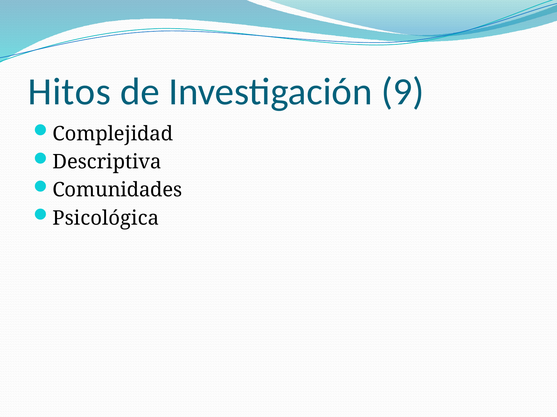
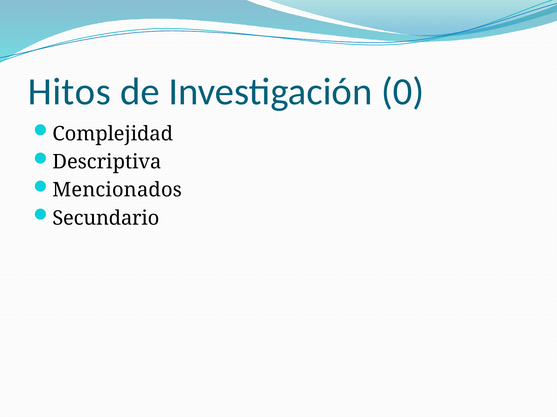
9: 9 -> 0 (403, 92)
Comunidades: Comunidades -> Mencionados (117, 190)
Psicológica: Psicológica -> Secundario (106, 219)
